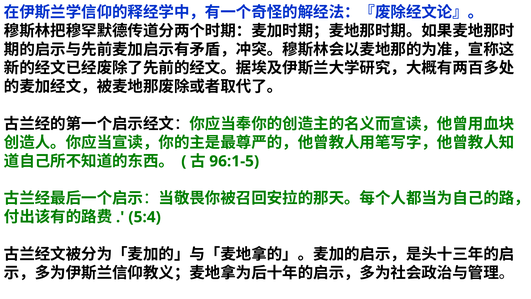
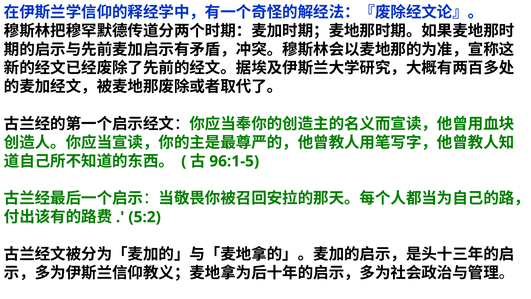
5:4: 5:4 -> 5:2 (145, 217)
